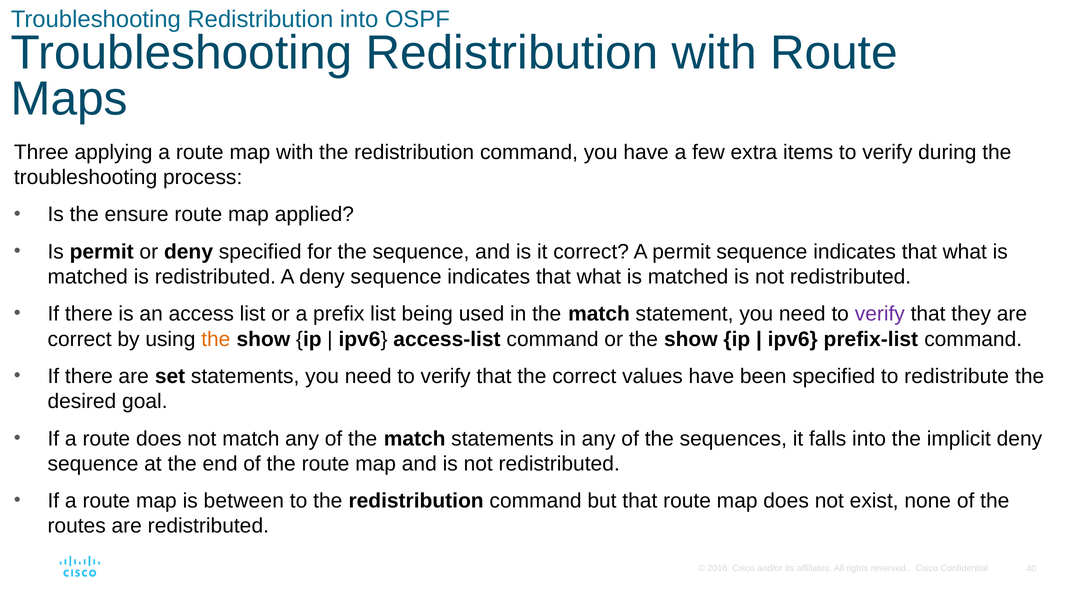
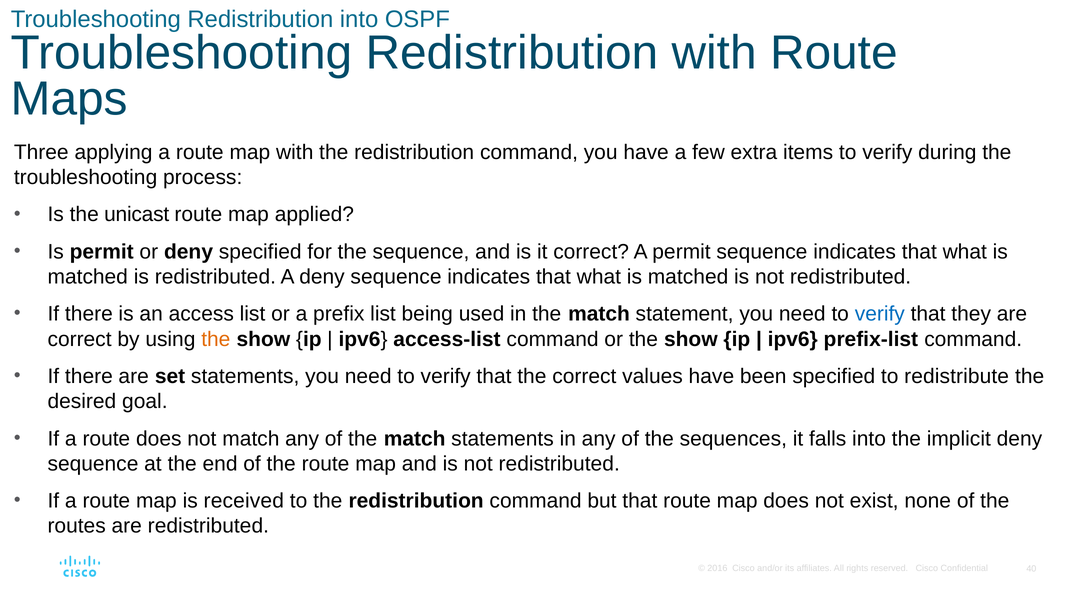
ensure: ensure -> unicast (137, 214)
verify colour: purple -> blue (880, 314)
between: between -> received (244, 501)
